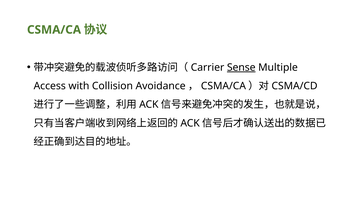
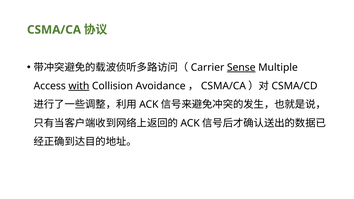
with underline: none -> present (79, 86)
